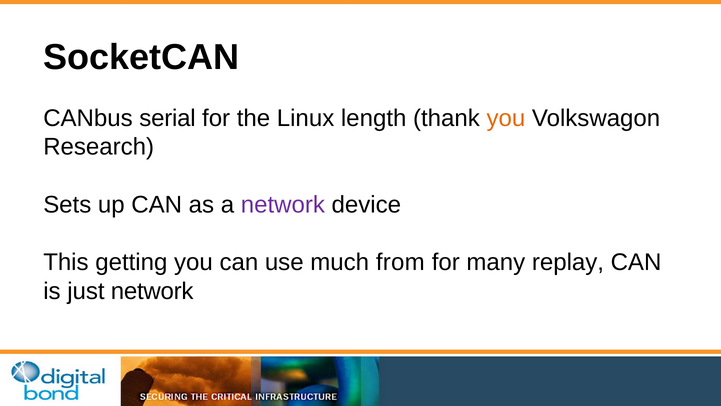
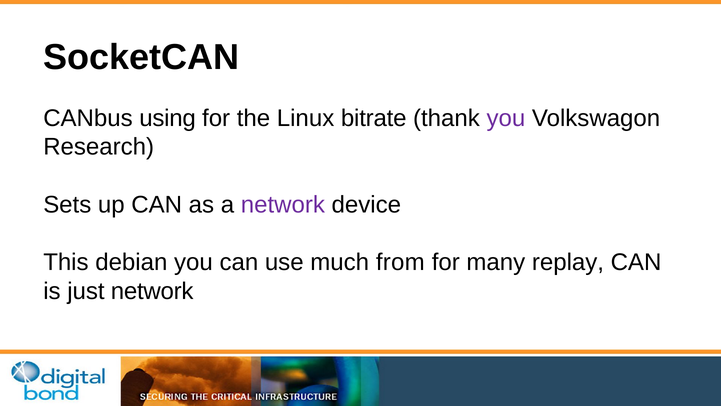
serial: serial -> using (168, 118)
length: length -> bitrate (374, 118)
you colour: orange -> purple (506, 118)
getting: getting -> debian (131, 262)
